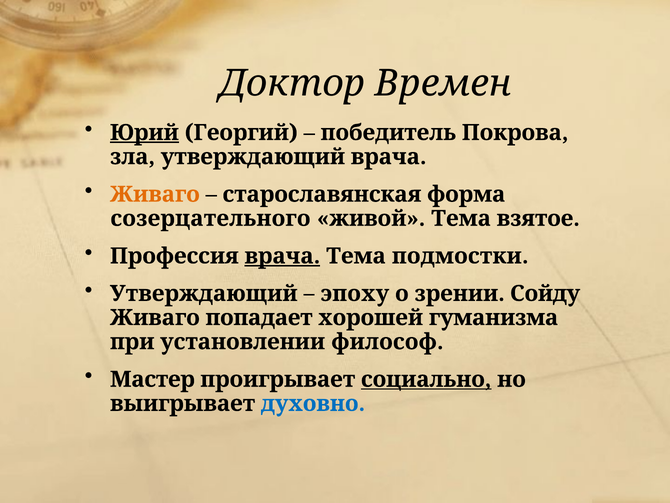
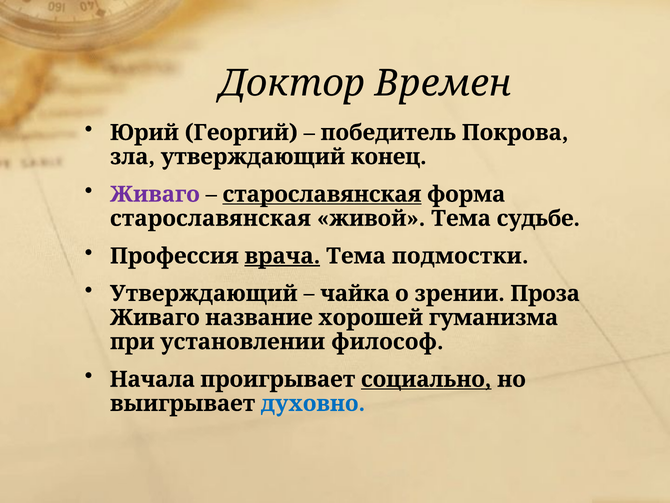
Юрий underline: present -> none (144, 133)
утверждающий врача: врача -> конец (389, 157)
Живаго colour: orange -> purple (155, 194)
старославянская underline: none -> present (322, 194)
созерцательного: созерцательного -> старославянская (210, 218)
взятое: взятое -> судьбе (538, 218)
эпоху: эпоху -> чайка (355, 293)
Сойду: Сойду -> Проза (545, 293)
попадает: попадает -> название (259, 317)
Мастер: Мастер -> Начала (152, 379)
